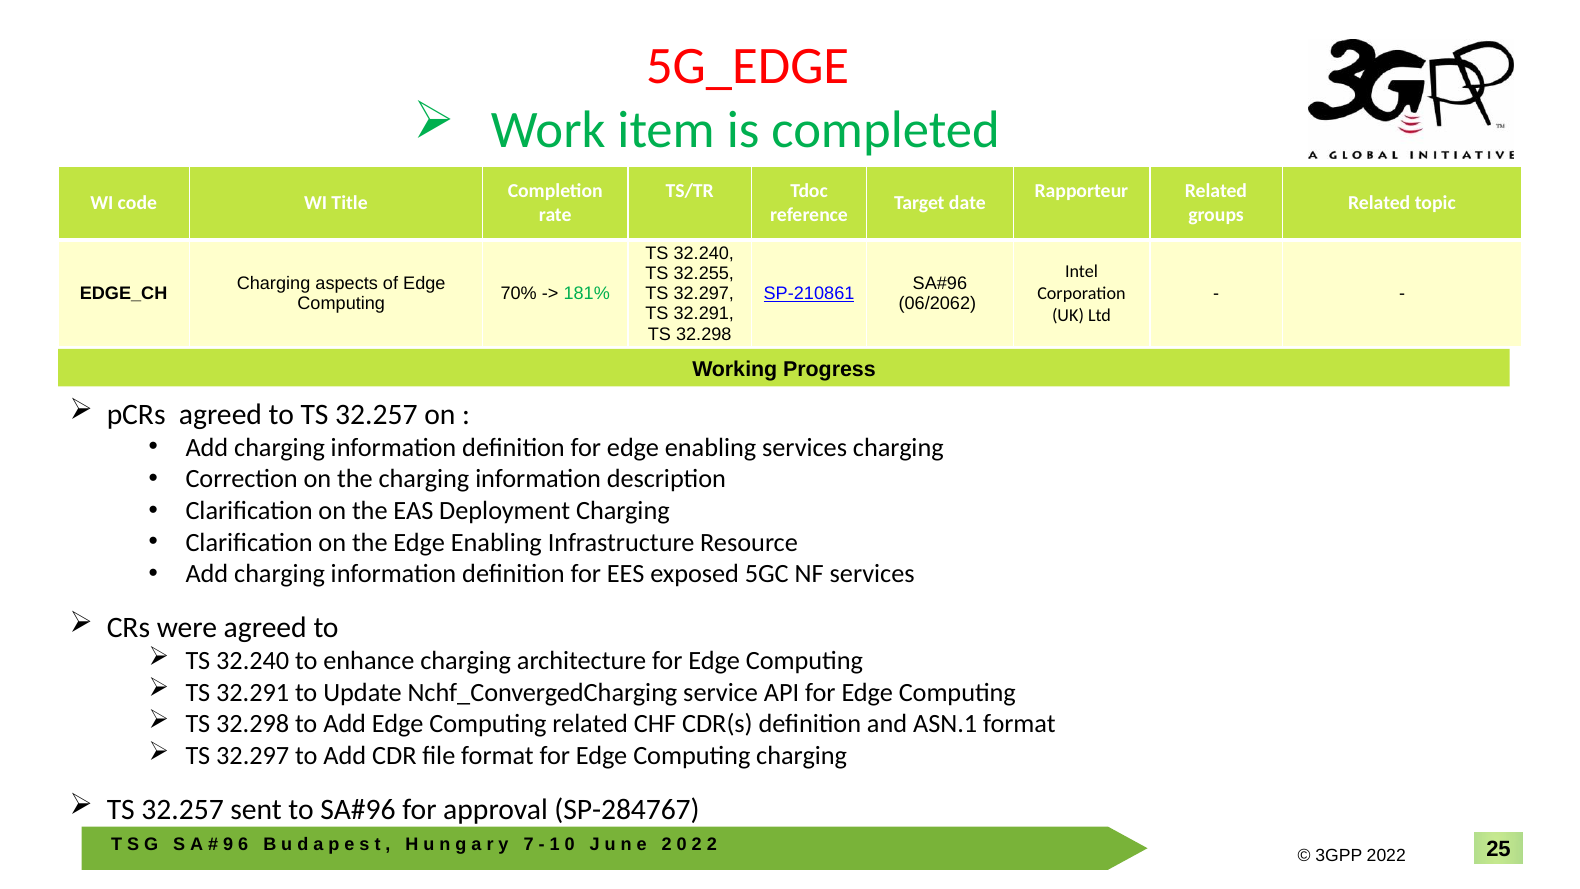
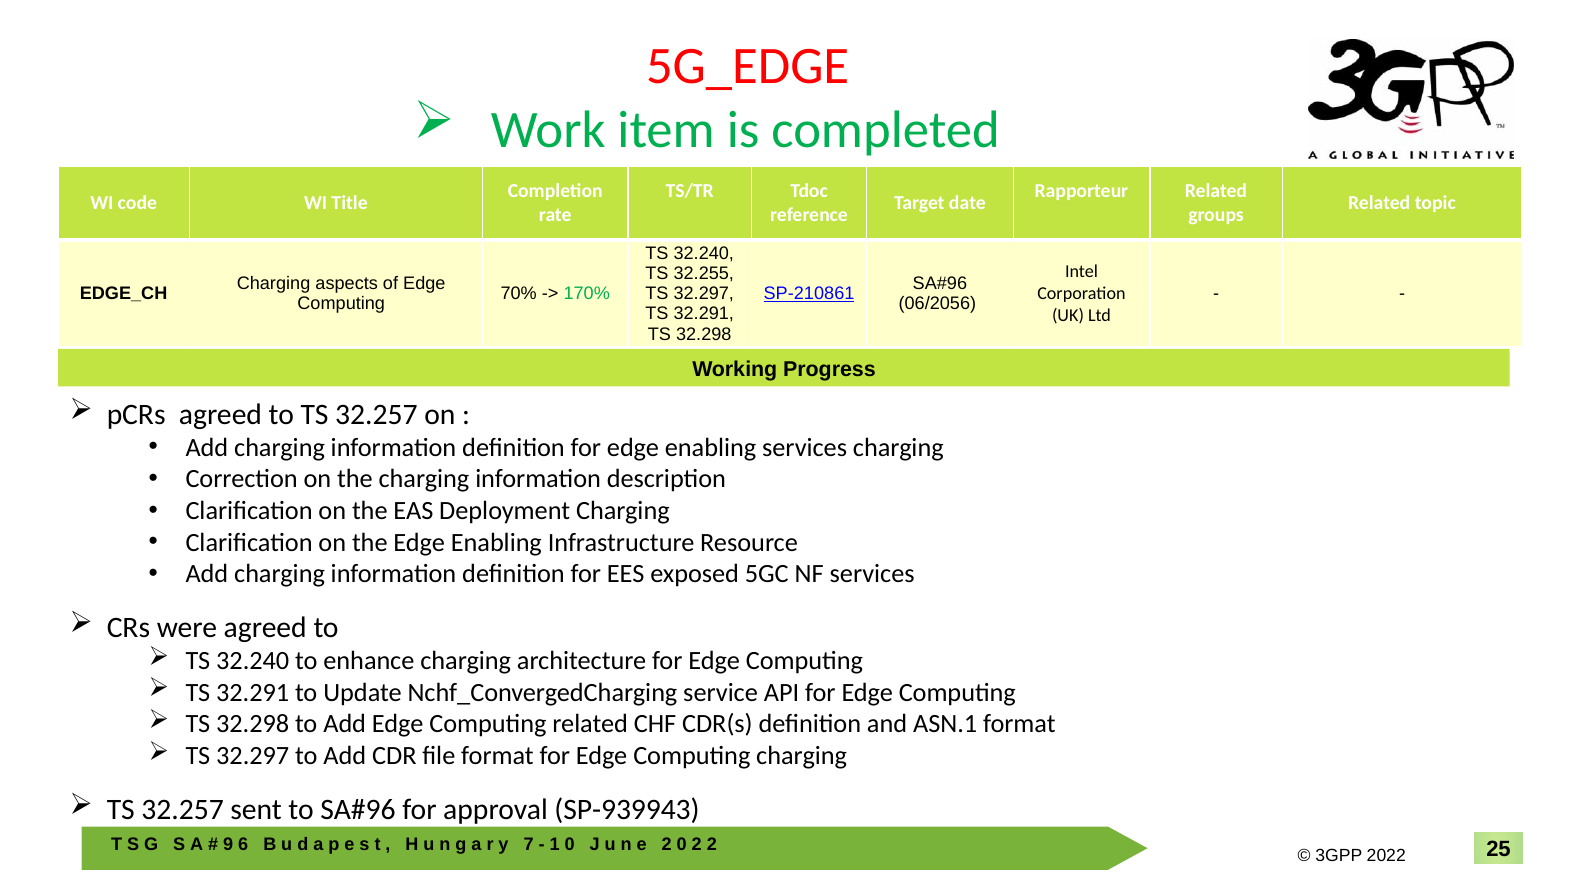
181%: 181% -> 170% (587, 294)
06/2062: 06/2062 -> 06/2056 (937, 304)
SP-284767: SP-284767 -> SP-939943 (627, 809)
